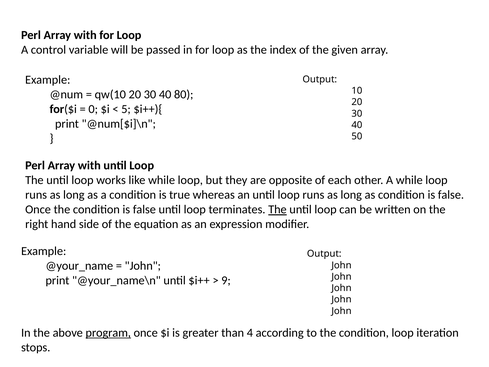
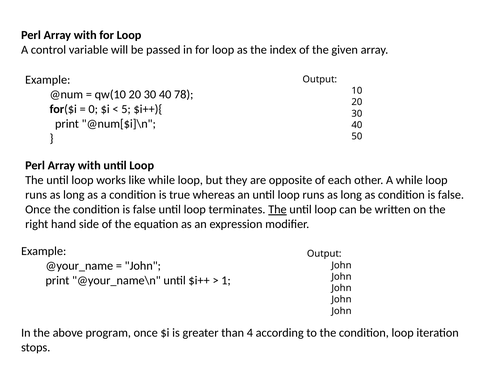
80: 80 -> 78 (184, 95)
9: 9 -> 1 (226, 280)
program underline: present -> none (108, 333)
